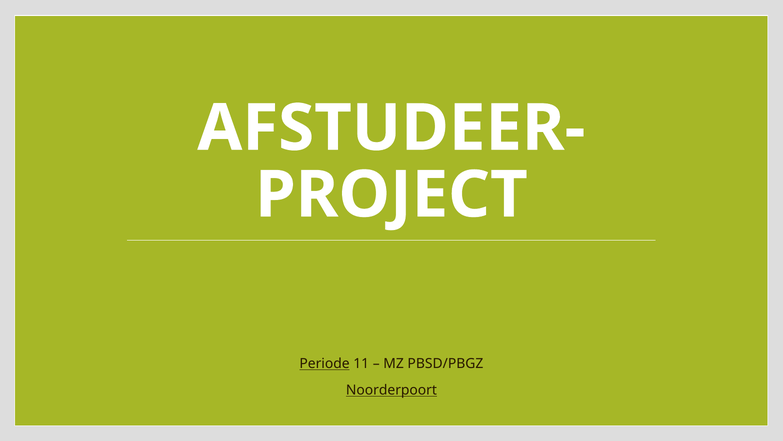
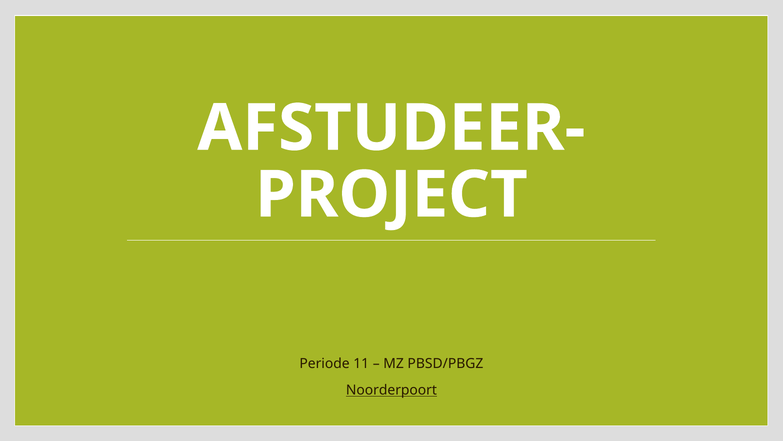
Periode underline: present -> none (325, 363)
